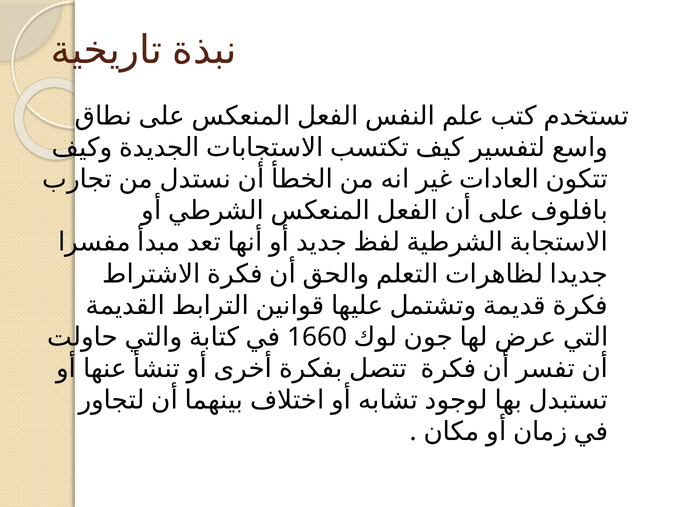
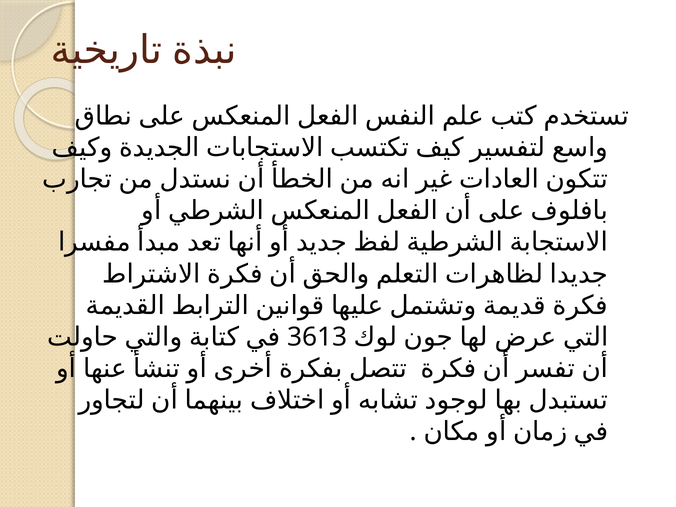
1660: 1660 -> 3613 (317, 337)
